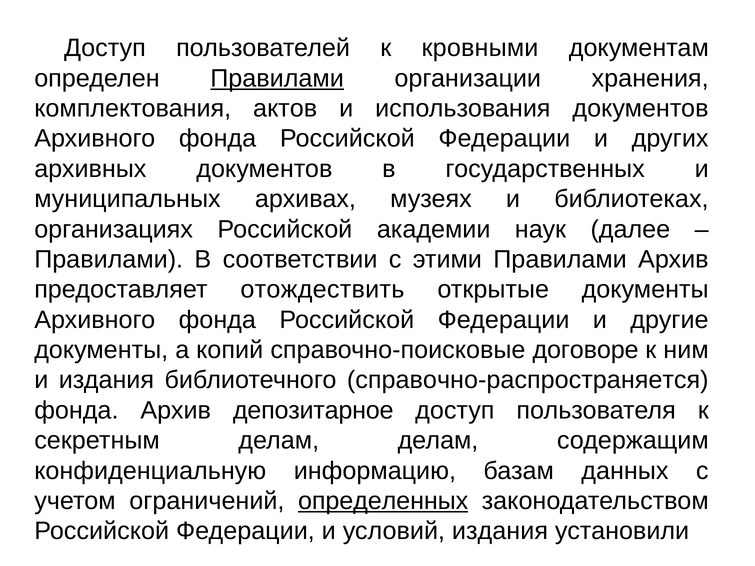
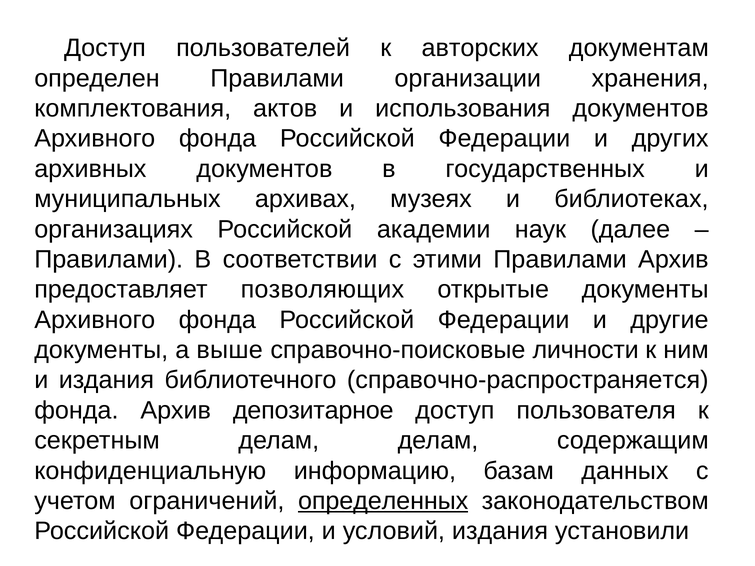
кровными: кровными -> авторских (480, 48)
Правилами underline: present -> none (277, 78)
отождествить: отождествить -> позволяющих (322, 290)
копий: копий -> выше (230, 350)
договоре: договоре -> личности (586, 350)
